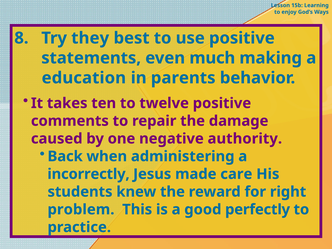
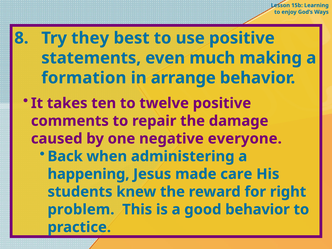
education: education -> formation (84, 78)
parents: parents -> arrange (183, 78)
authority: authority -> everyone (245, 139)
incorrectly: incorrectly -> happening (88, 174)
good perfectly: perfectly -> behavior (258, 209)
